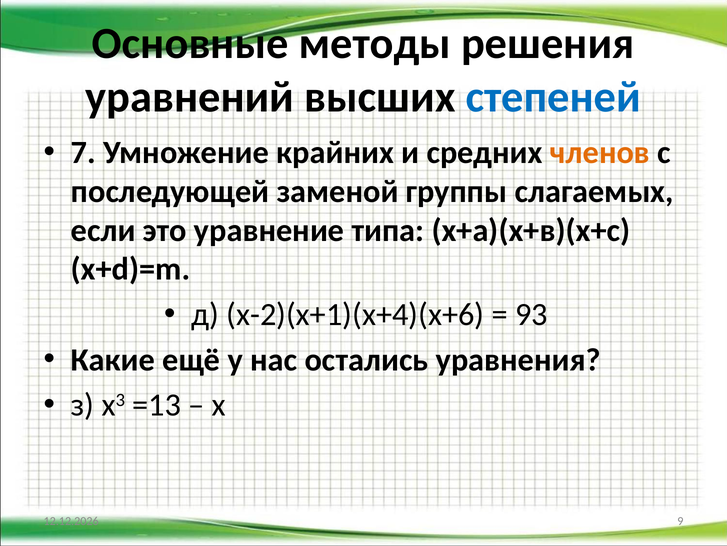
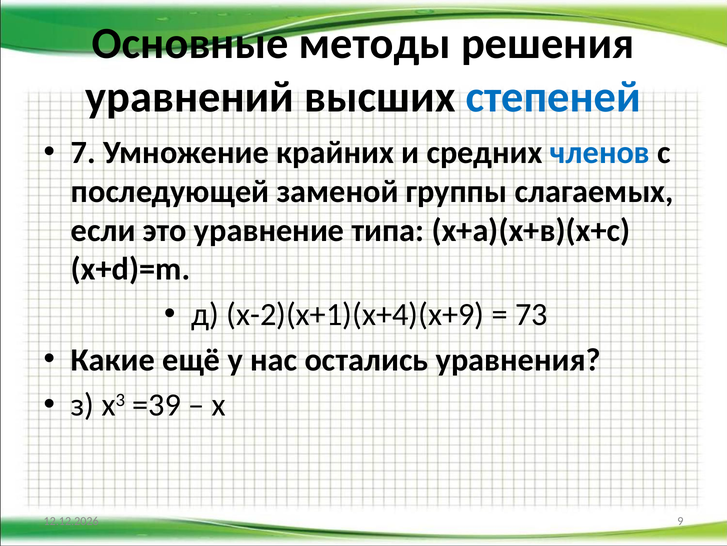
членов colour: orange -> blue (600, 153)
х-2)(х+1)(х+4)(х+6: х-2)(х+1)(х+4)(х+6 -> х-2)(х+1)(х+4)(х+9 (355, 314)
93: 93 -> 73 (531, 314)
=13: =13 -> =39 (157, 405)
